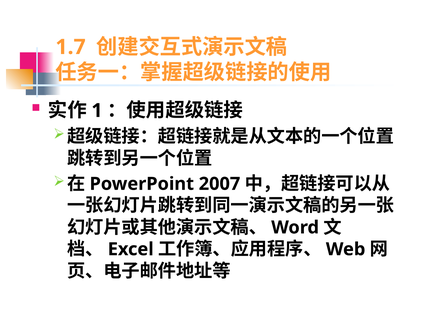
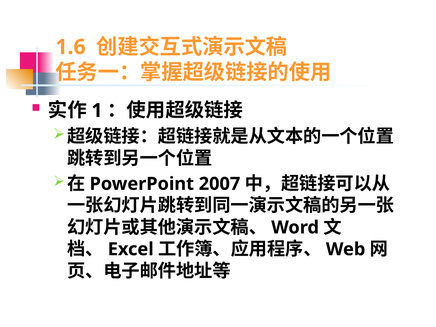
1.7: 1.7 -> 1.6 (71, 47)
